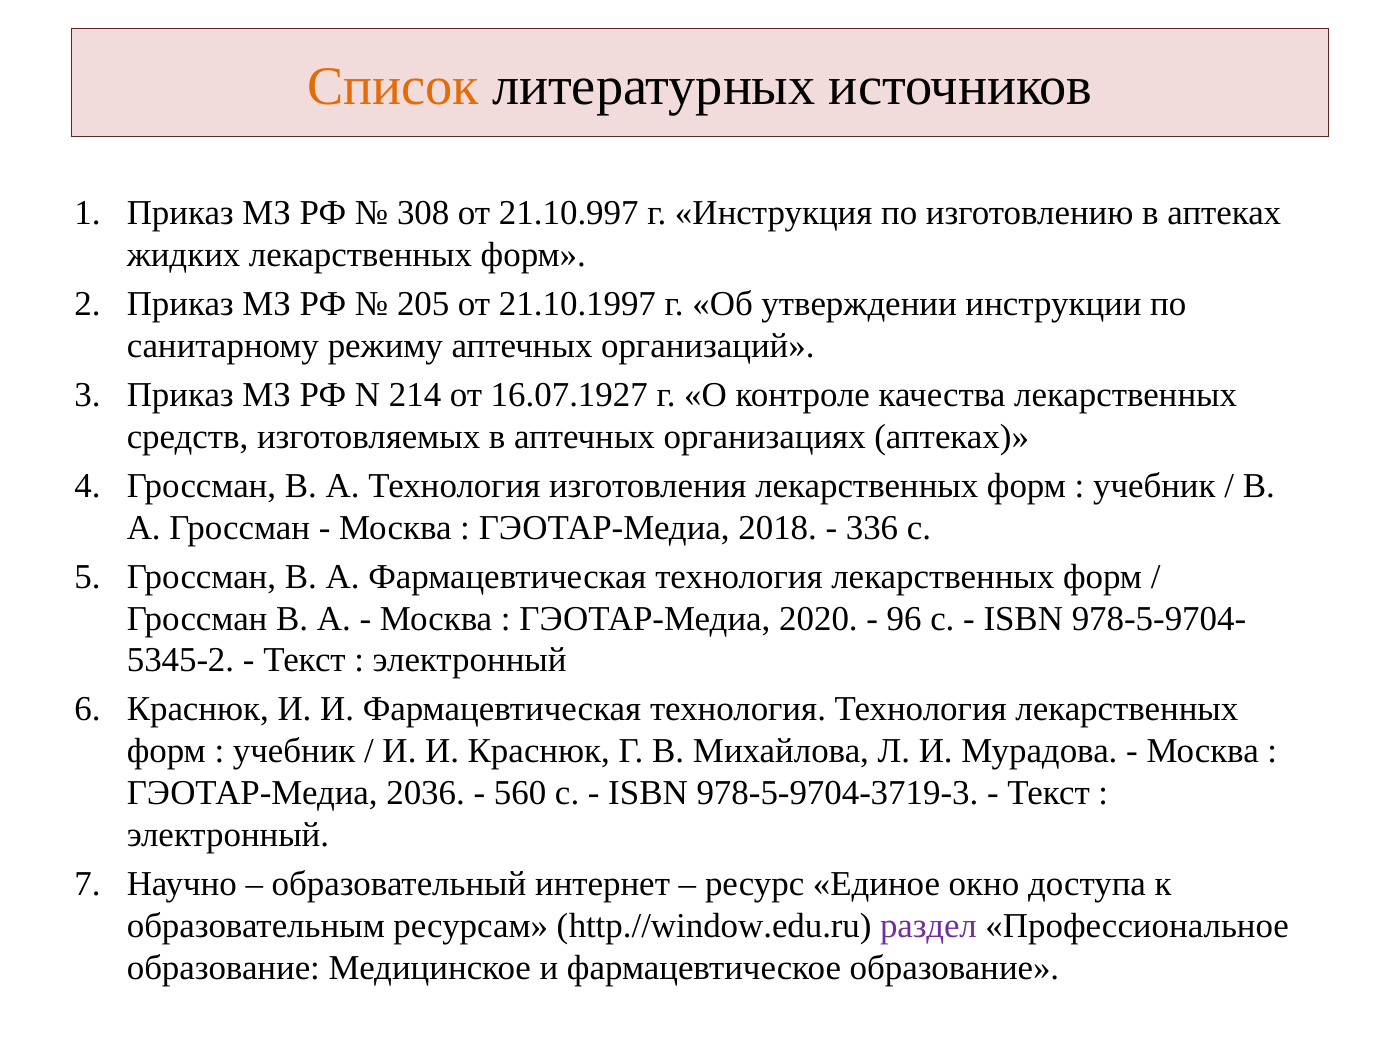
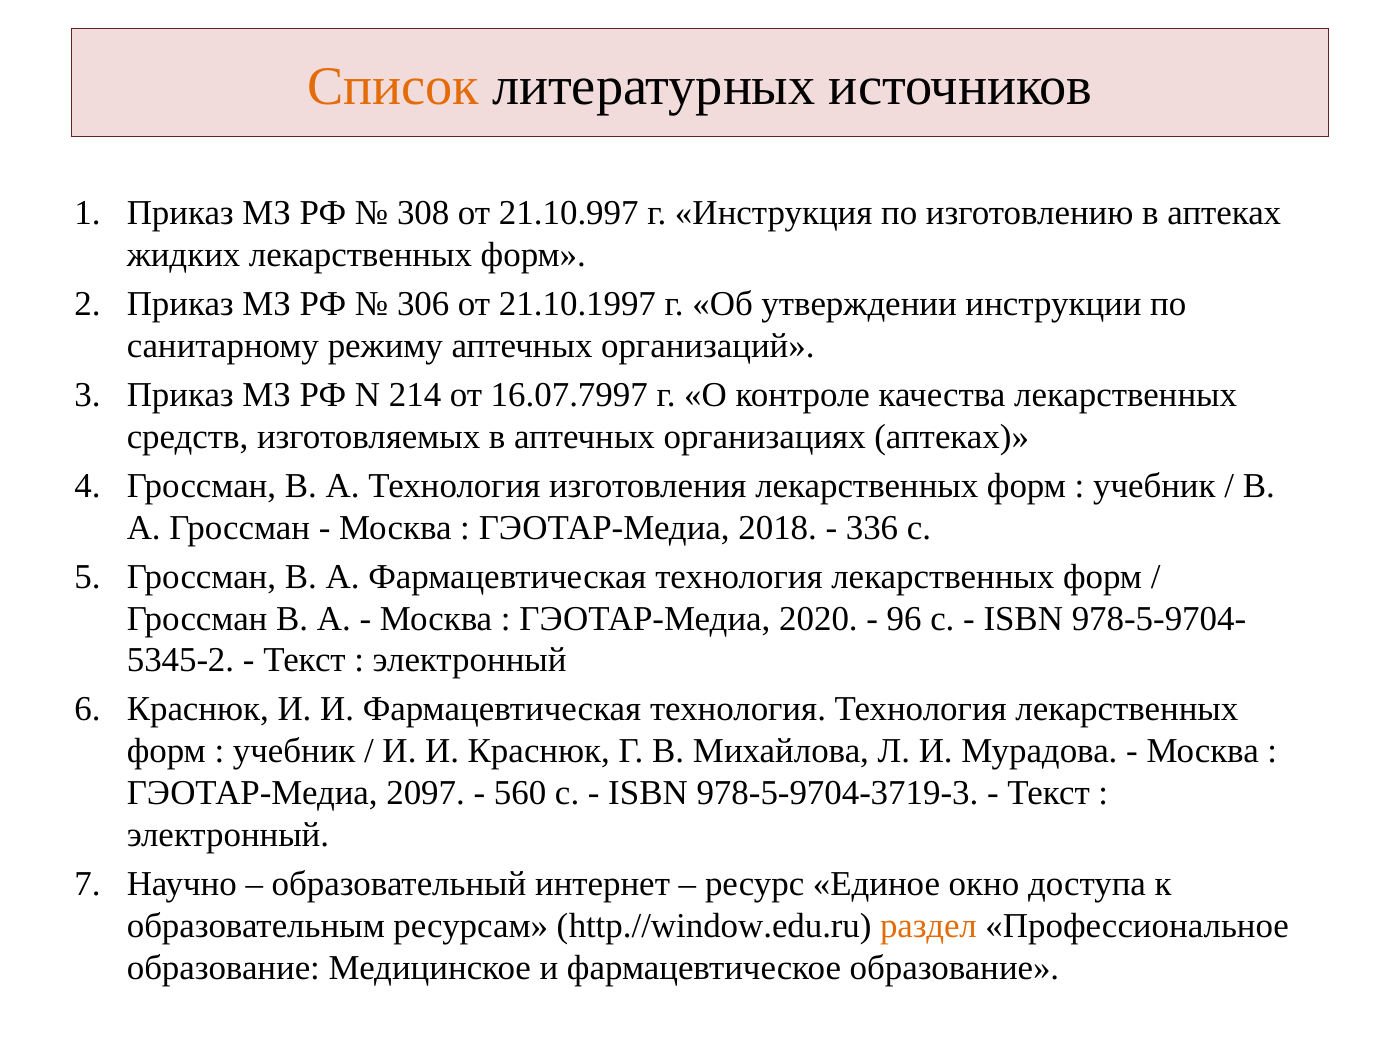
205: 205 -> 306 (423, 304)
16.07.1927: 16.07.1927 -> 16.07.7997 (569, 395)
2036: 2036 -> 2097 (426, 793)
раздел colour: purple -> orange (928, 926)
